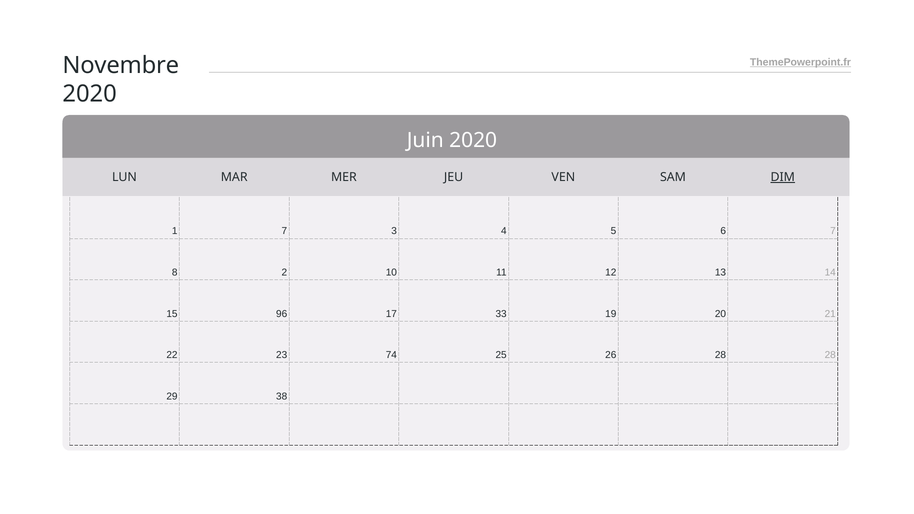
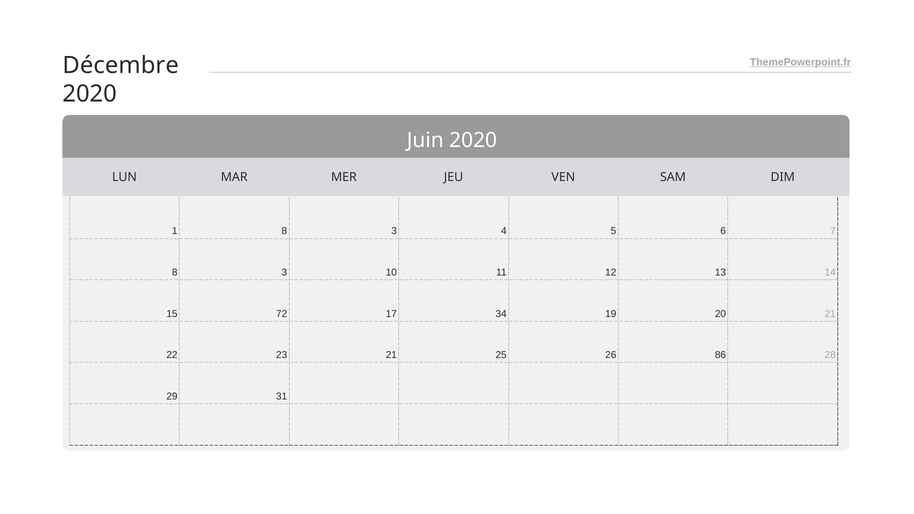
Novembre: Novembre -> Décembre (121, 65)
DIM underline: present -> none (783, 177)
1 7: 7 -> 8 (284, 231)
2: 2 -> 3 (284, 273)
96: 96 -> 72 (282, 314)
33: 33 -> 34 (501, 314)
23 74: 74 -> 21 (391, 355)
26 28: 28 -> 86 (720, 355)
38: 38 -> 31 (282, 397)
